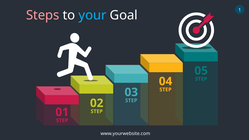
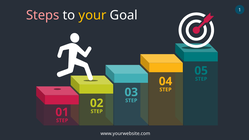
your colour: light blue -> yellow (93, 15)
